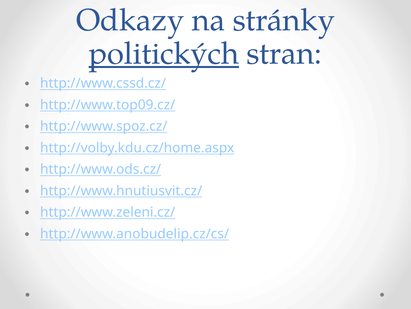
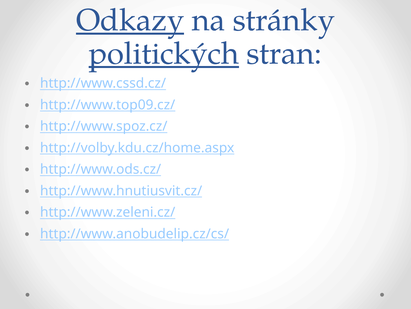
Odkazy underline: none -> present (130, 20)
